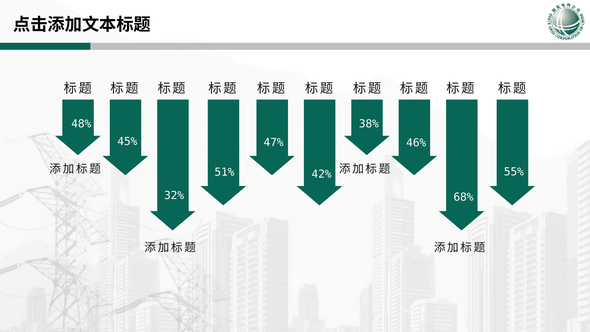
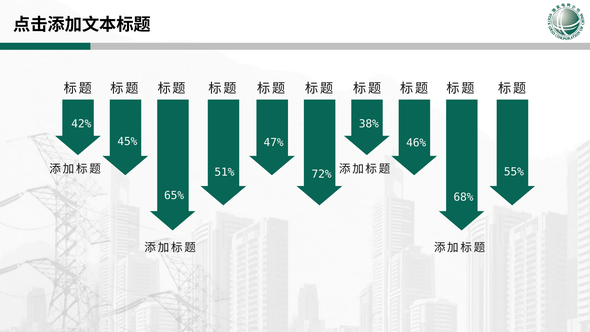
48%: 48% -> 42% (81, 124)
42%: 42% -> 72% (322, 174)
32%: 32% -> 65% (174, 195)
